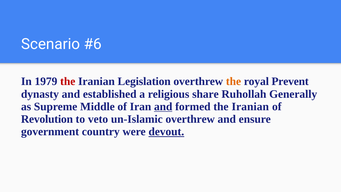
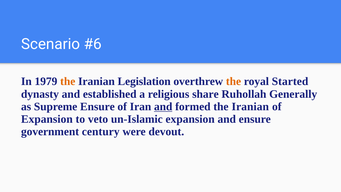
the colour: red -> orange (68, 81)
Prevent: Prevent -> Started (290, 81)
Supreme Middle: Middle -> Ensure (97, 106)
Revolution: Revolution -> Expansion (47, 119)
un-Islamic overthrew: overthrew -> expansion (190, 119)
country: country -> century (101, 132)
devout underline: present -> none (166, 132)
